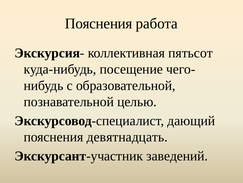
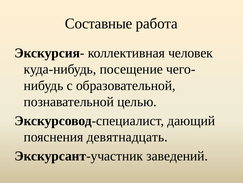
Пояснения: Пояснения -> Составные (99, 24)
пятьсот: пятьсот -> человек (191, 53)
